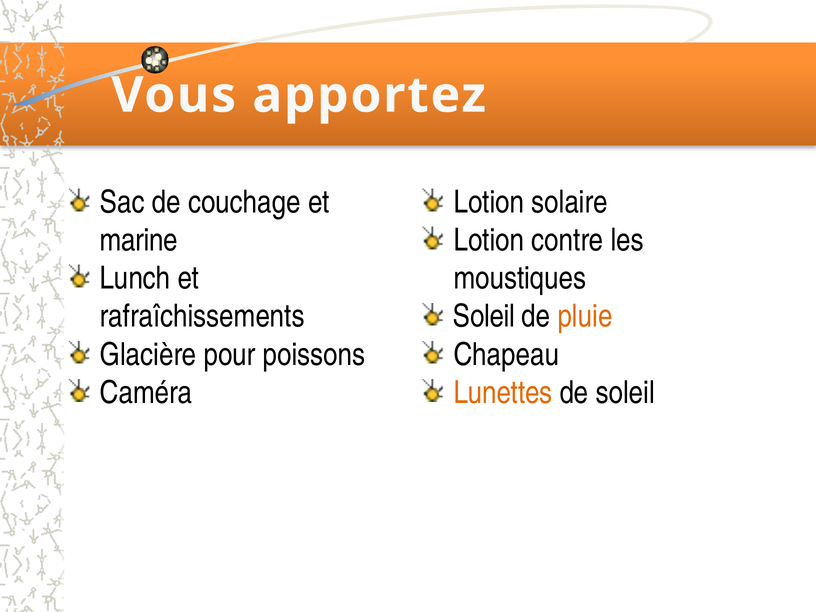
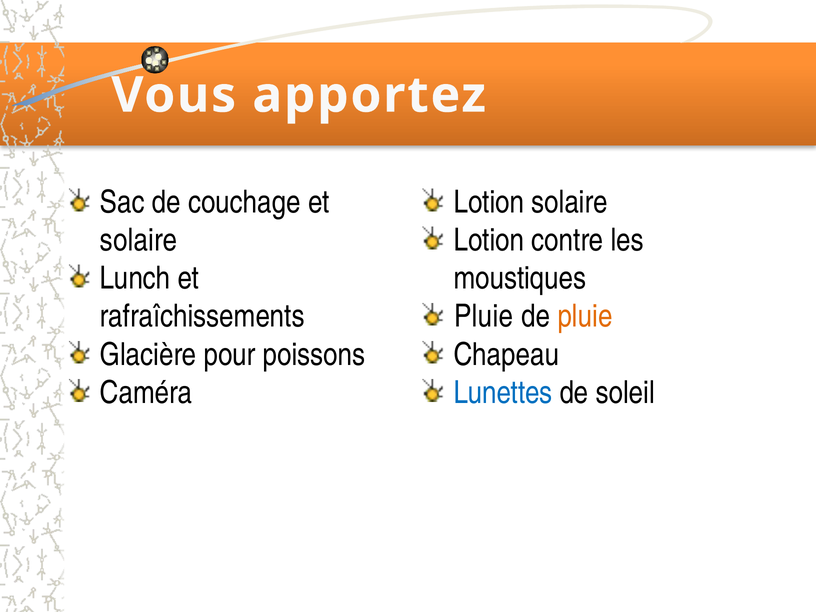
marine: marine -> solaire (139, 240)
Soleil: Soleil -> Pluie (484, 316)
Lunettes colour: orange -> blue (503, 393)
